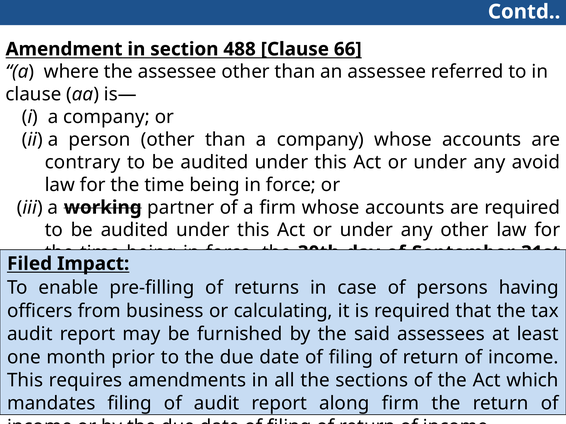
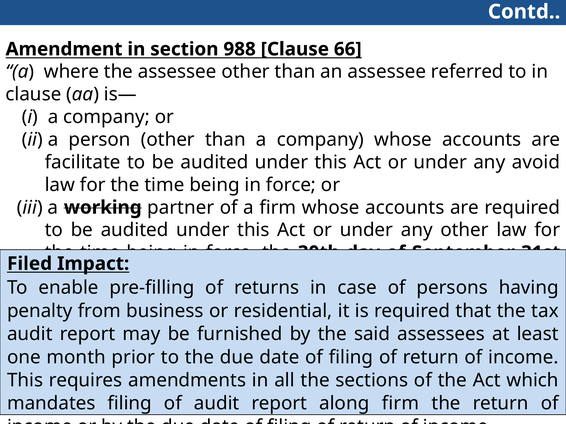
488: 488 -> 988 (240, 49)
contrary: contrary -> facilitate (83, 162)
officers: officers -> penalty (40, 311)
calculating: calculating -> residential (283, 311)
